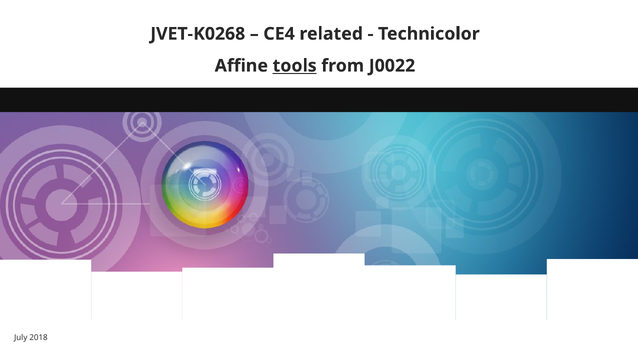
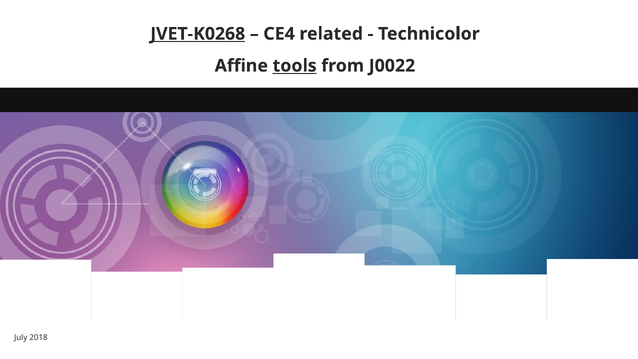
JVET-K0268 underline: none -> present (198, 34)
